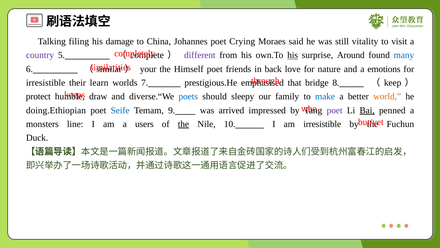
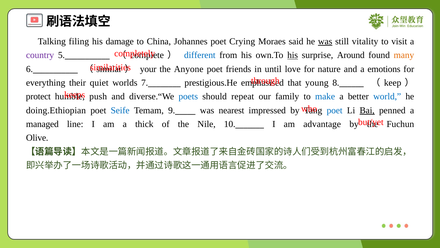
was underline: none -> present (325, 41)
different colour: purple -> blue (200, 55)
many colour: blue -> orange (404, 55)
Himself: Himself -> Anyone (189, 69)
back: back -> until (273, 69)
irresistible: irresistible -> everything (46, 83)
learn: learn -> quiet (99, 83)
bridge: bridge -> young (317, 83)
draw: draw -> push (98, 96)
sleepy: sleepy -> repeat (243, 96)
world colour: orange -> blue (387, 96)
arrived: arrived -> nearest (231, 110)
poet colour: purple -> blue (335, 110)
monsters: monsters -> managed (42, 124)
users: users -> thick (144, 124)
the underline: present -> none (183, 124)
am irresistible: irresistible -> advantage (322, 124)
Duck: Duck -> Olive (37, 138)
